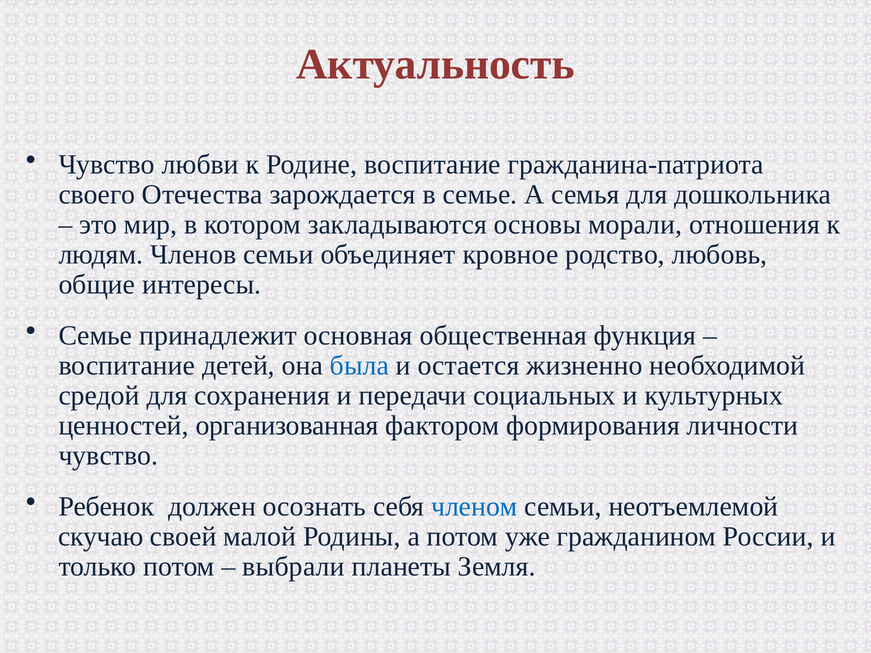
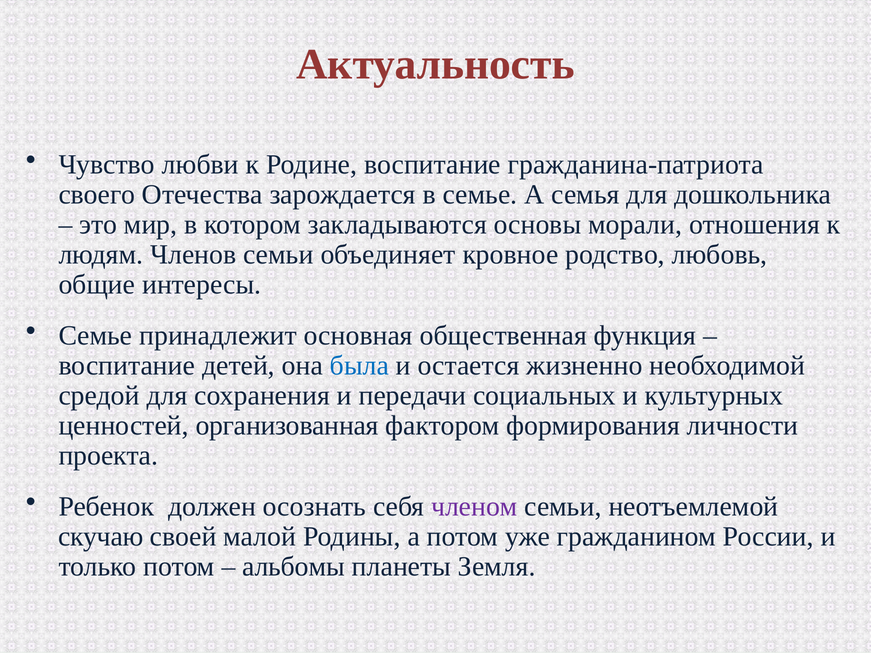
чувство: чувство -> проекта (108, 456)
членом colour: blue -> purple (474, 507)
выбрали: выбрали -> альбомы (294, 567)
